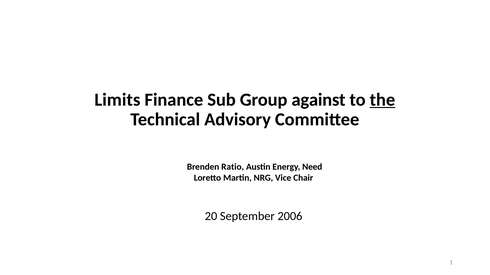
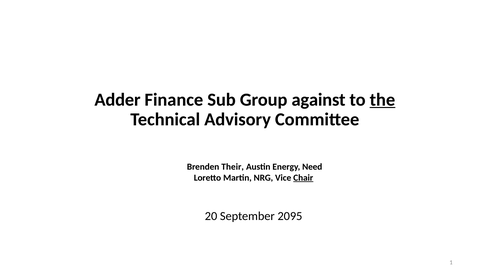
Limits: Limits -> Adder (118, 100)
Ratio: Ratio -> Their (233, 167)
Chair underline: none -> present (303, 178)
2006: 2006 -> 2095 (290, 217)
